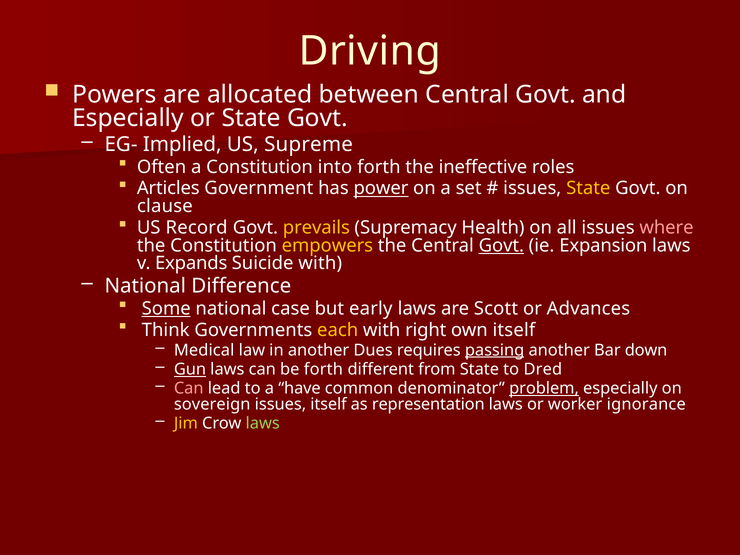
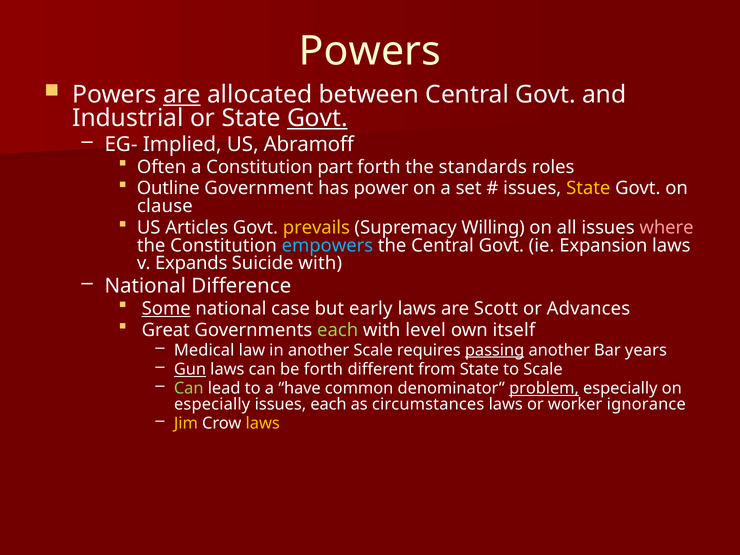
Driving: Driving -> Powers (370, 51)
are underline: none -> present (182, 95)
Especially: Especially -> Industrial (128, 118)
Govt underline: none -> present (317, 118)
Supreme: Supreme -> Abramoff (309, 144)
into: into -> part (335, 167)
ineffective: ineffective -> standards (483, 167)
Articles: Articles -> Outline (168, 188)
power underline: present -> none (381, 188)
Record: Record -> Articles (197, 228)
Health: Health -> Willing (493, 228)
empowers colour: yellow -> light blue (327, 245)
Govt underline: present -> none (501, 245)
Think: Think -> Great (166, 330)
each colour: yellow -> light green (338, 330)
right: right -> level (426, 330)
another Dues: Dues -> Scale (373, 350)
down: down -> years (646, 350)
to Dred: Dred -> Scale (543, 369)
Can colour: pink -> light green (189, 388)
sovereign: sovereign -> especially (212, 404)
issues itself: itself -> each (329, 404)
representation: representation -> circumstances (428, 404)
laws colour: light green -> yellow (263, 423)
